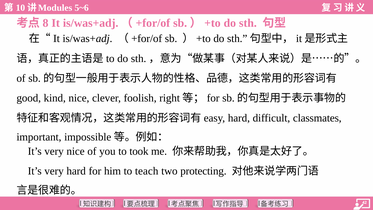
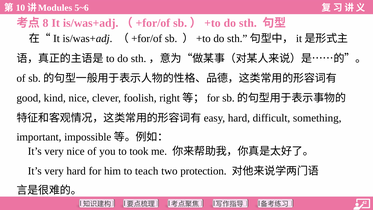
classmates: classmates -> something (317, 118)
protecting: protecting -> protection (203, 171)
